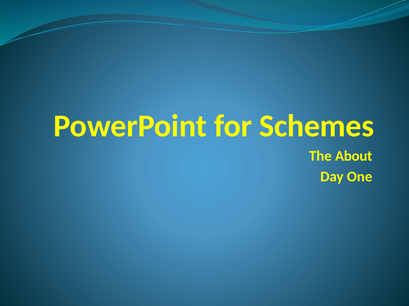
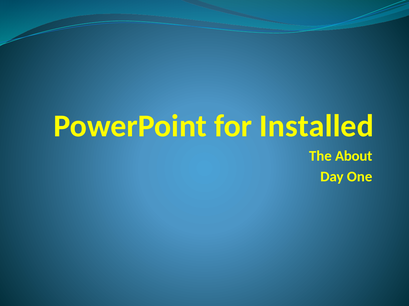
Schemes: Schemes -> Installed (317, 126)
